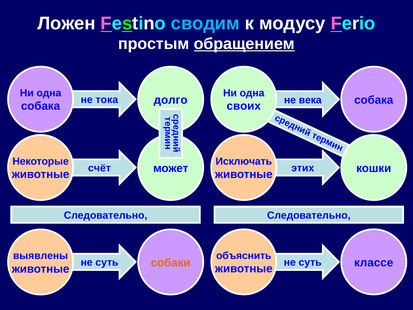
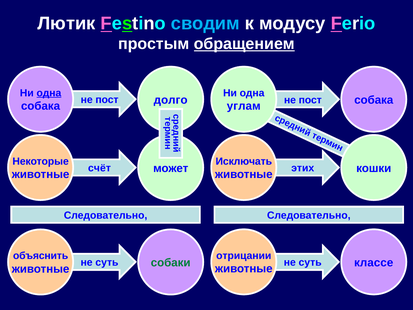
Ложен: Ложен -> Лютик (66, 23)
одна underline: none -> present (49, 93)
тока: тока -> пост (107, 100)
века: века -> пост (310, 100)
своих: своих -> углам (244, 106)
объяснить: объяснить -> отрицании (244, 255)
выявлены: выявлены -> объяснить (41, 256)
собаки colour: orange -> green (171, 263)
